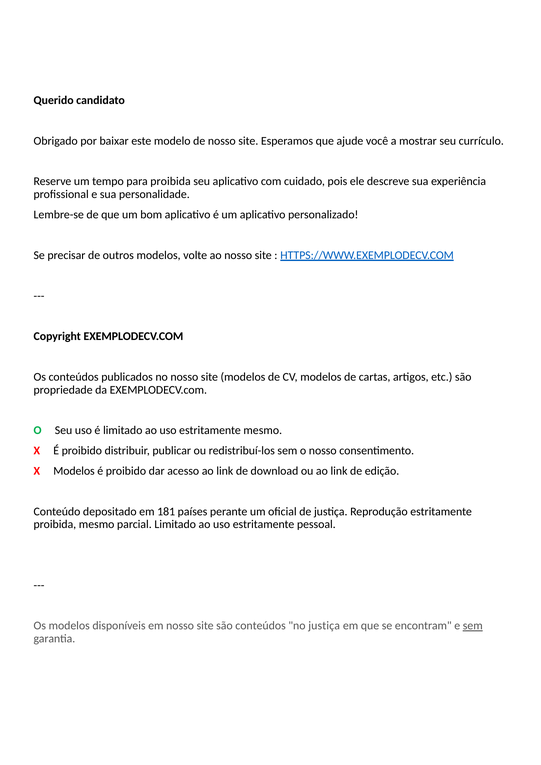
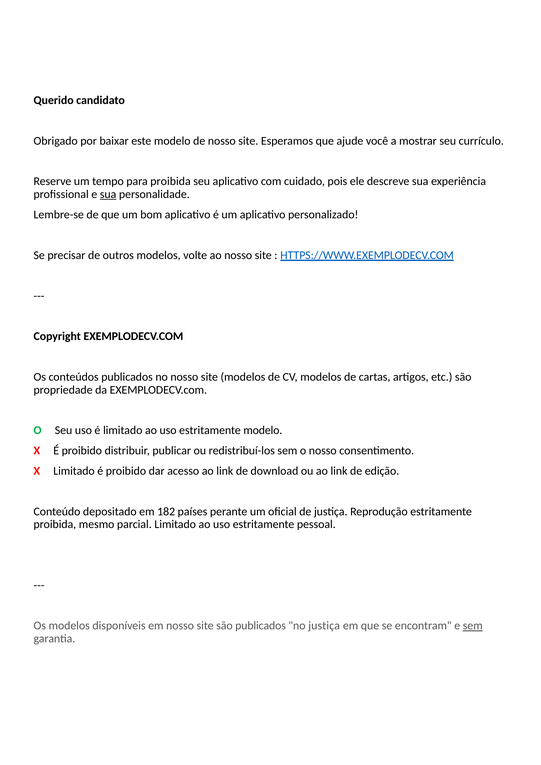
sua underline: none -> present (108, 194)
estritamente mesmo: mesmo -> modelo (263, 430)
X Modelos: Modelos -> Limitado (74, 471)
181: 181 -> 182 (166, 511)
são conteúdos: conteúdos -> publicados (261, 625)
